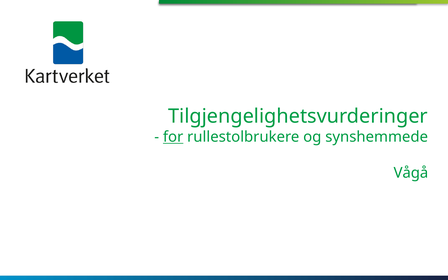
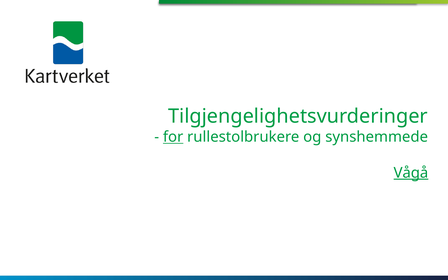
Vågå underline: none -> present (411, 173)
